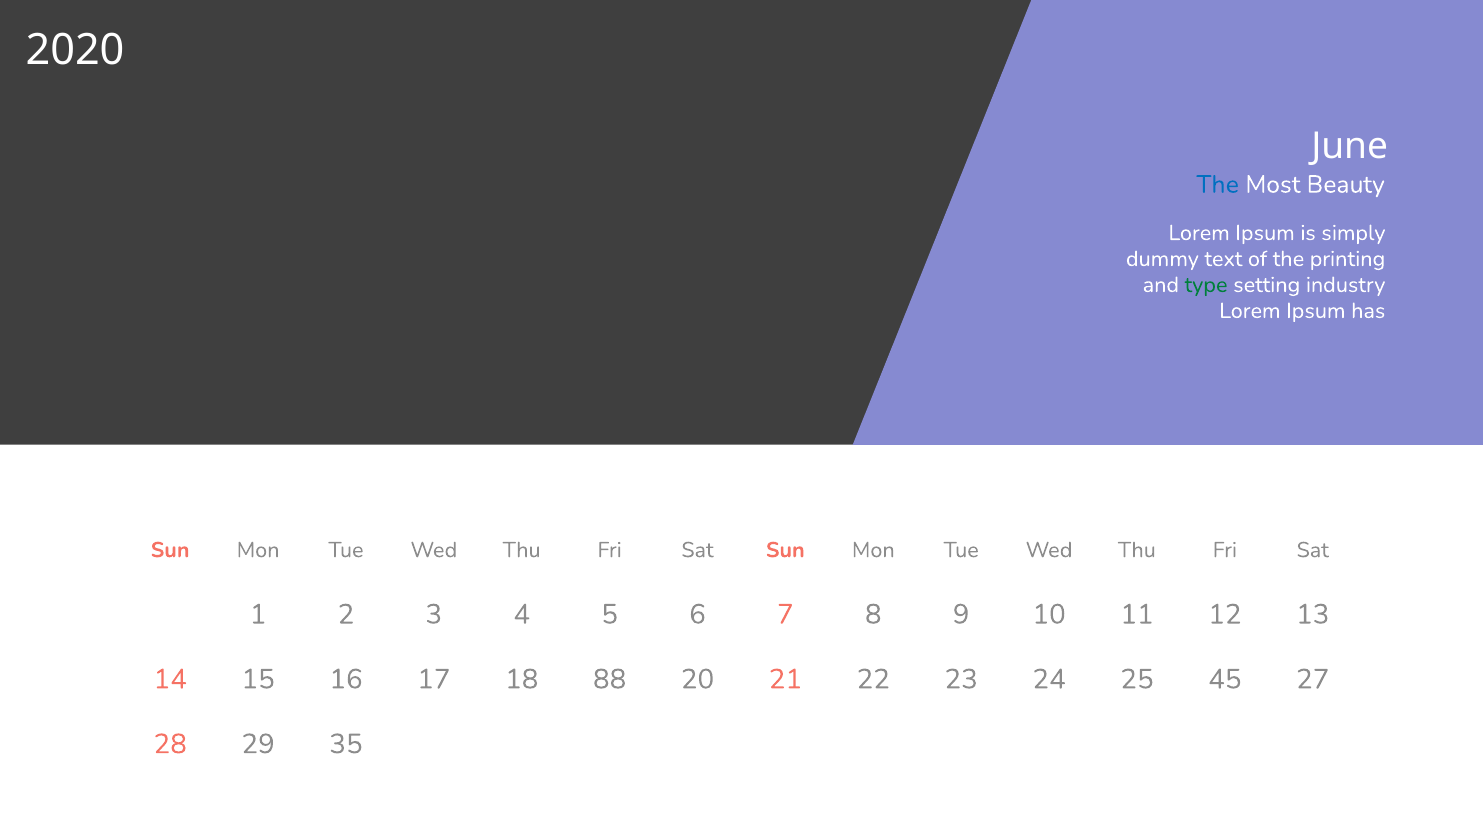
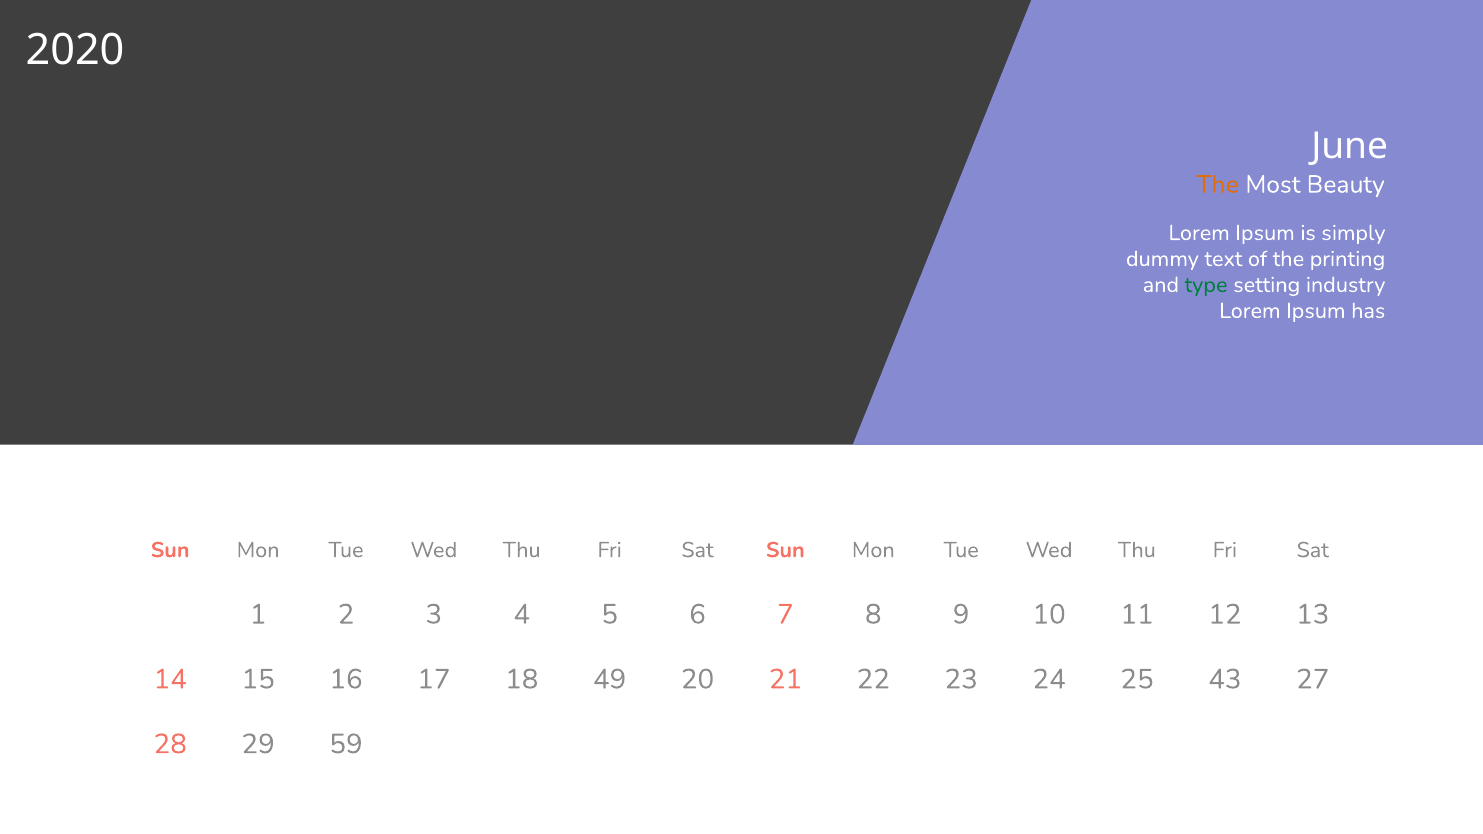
The colour: blue -> orange (1218, 185)
88: 88 -> 49 (610, 679)
45: 45 -> 43 (1225, 679)
35: 35 -> 59 (346, 744)
